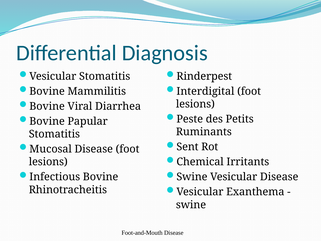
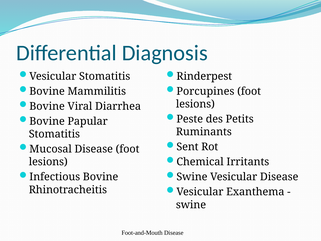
Interdigital: Interdigital -> Porcupines (205, 91)
